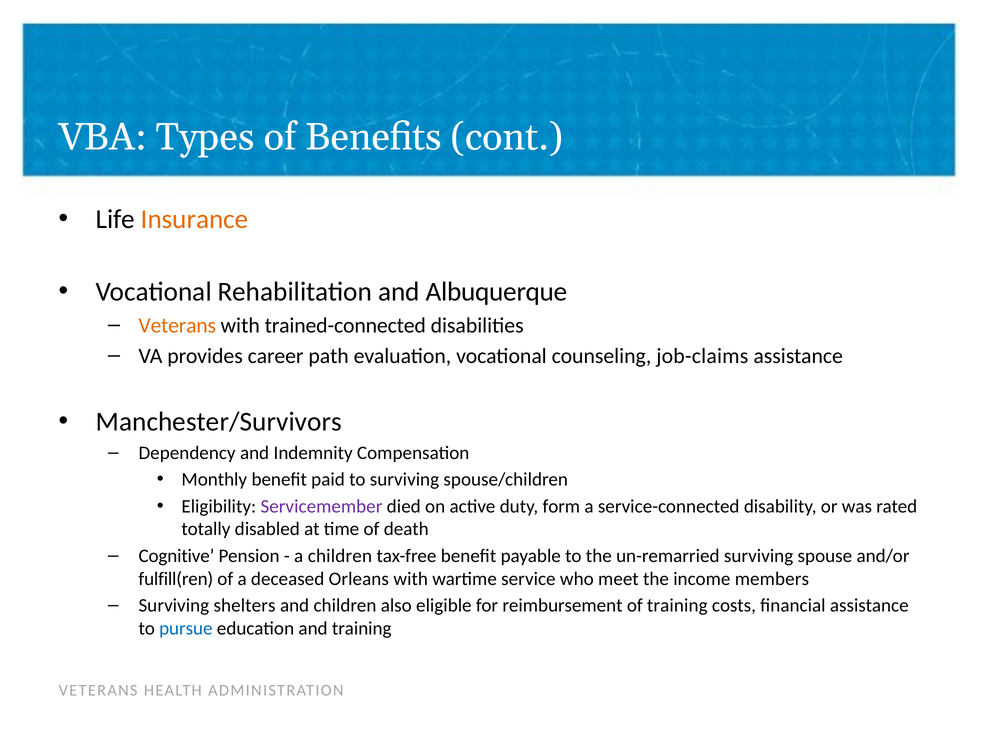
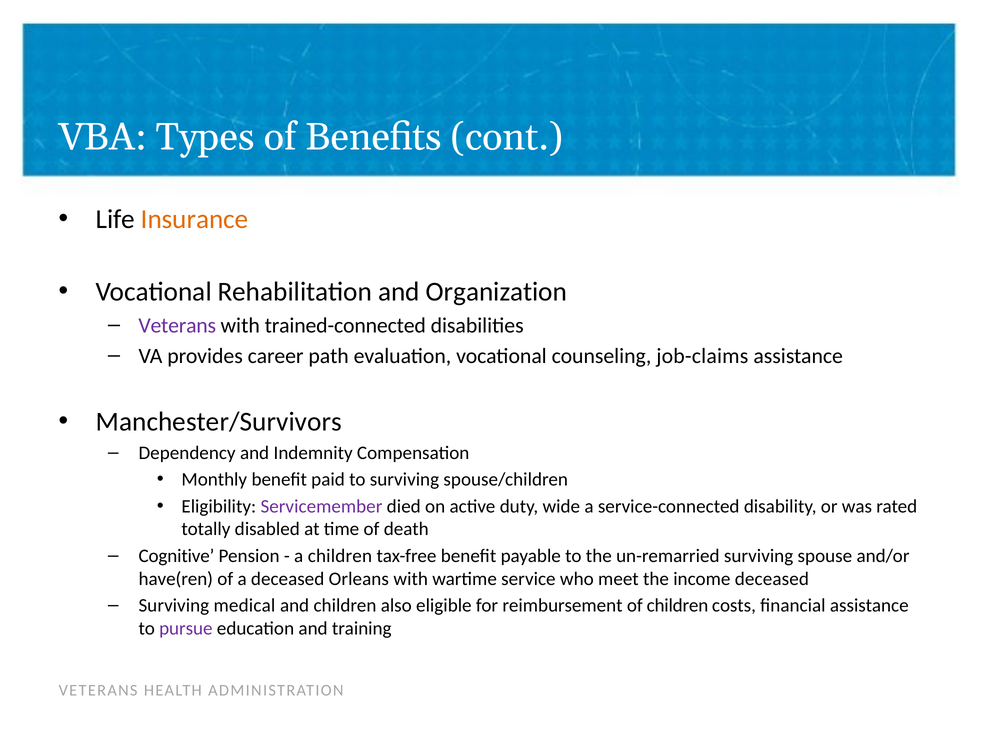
Albuquerque: Albuquerque -> Organization (496, 292)
Veterans colour: orange -> purple (177, 325)
form: form -> wide (561, 506)
fulfill(ren: fulfill(ren -> have(ren (176, 579)
income members: members -> deceased (772, 579)
shelters: shelters -> medical (244, 605)
of training: training -> children (677, 605)
pursue colour: blue -> purple (186, 628)
